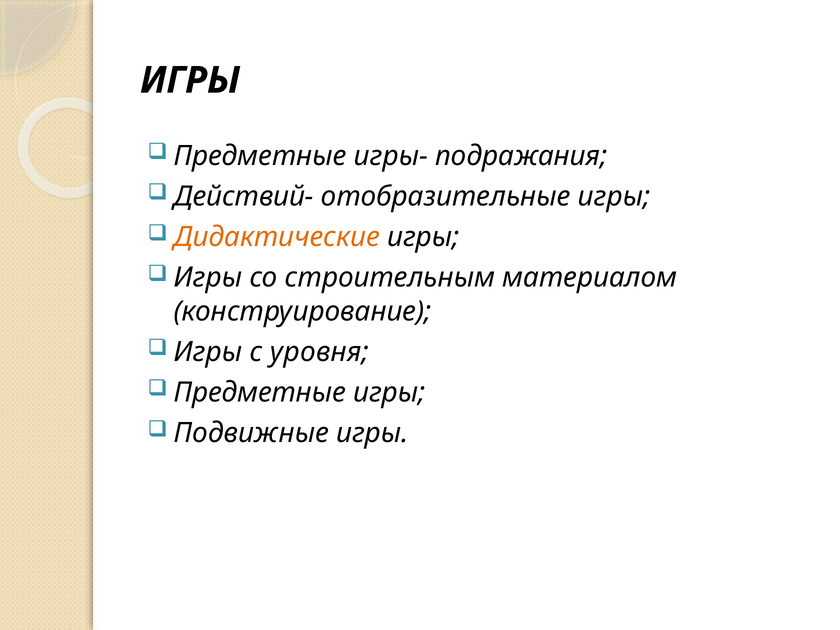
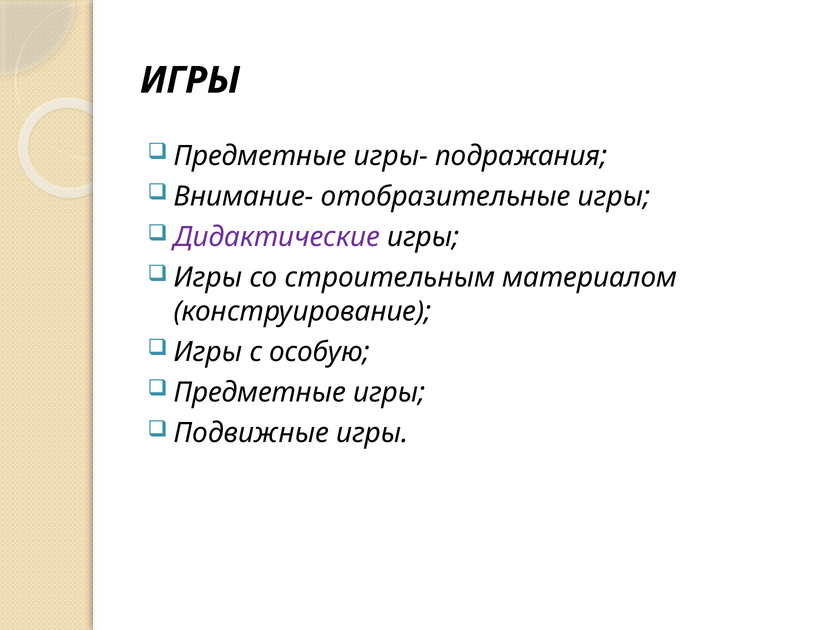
Действий-: Действий- -> Внимание- (244, 197)
Дидактические colour: orange -> purple (277, 237)
уровня: уровня -> особую (320, 352)
